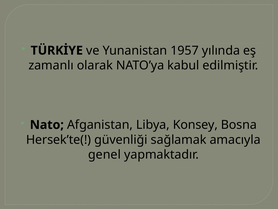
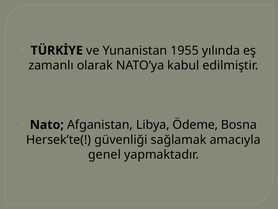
1957: 1957 -> 1955 (185, 50)
Konsey: Konsey -> Ödeme (195, 125)
